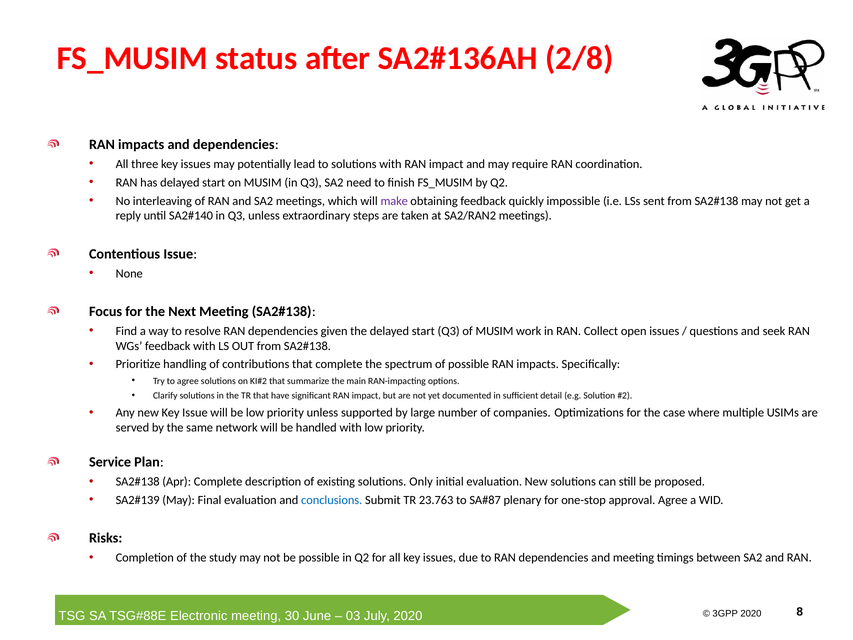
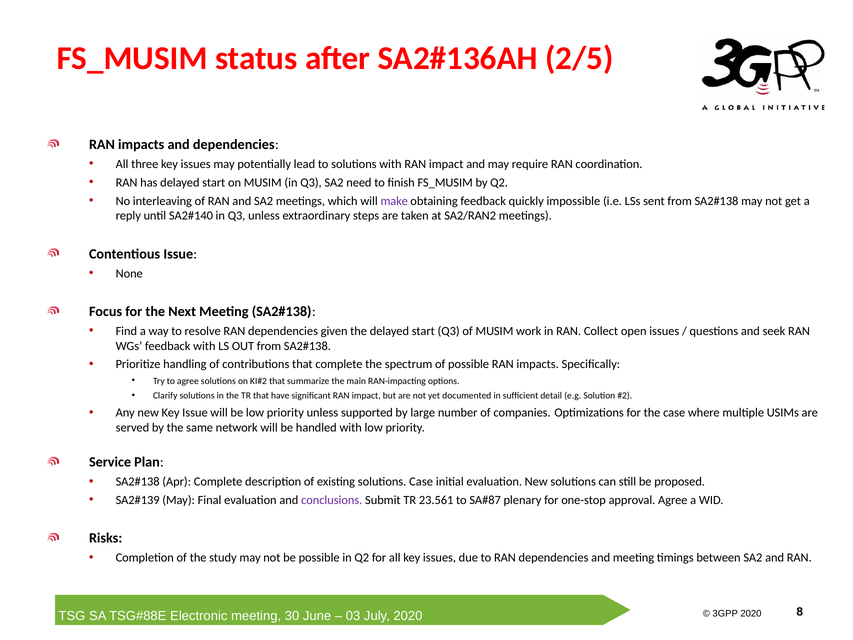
2/8: 2/8 -> 2/5 (579, 58)
solutions Only: Only -> Case (421, 481)
conclusions colour: blue -> purple (332, 500)
23.763: 23.763 -> 23.561 (436, 500)
